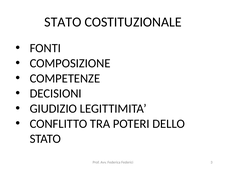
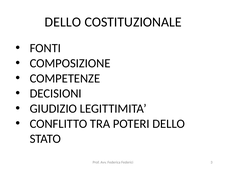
STATO: STATO -> DELLO (63, 22)
